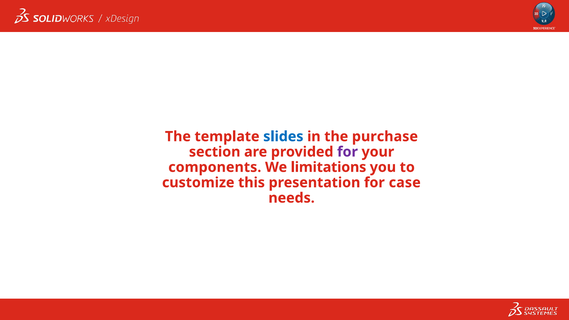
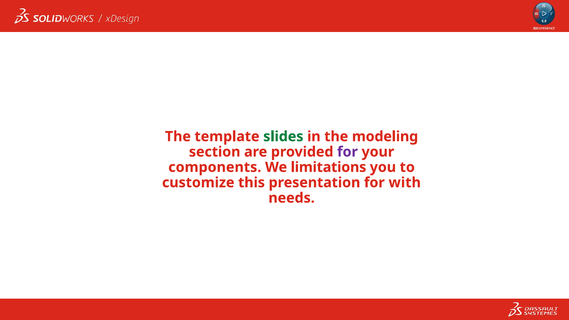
slides colour: blue -> green (283, 137)
purchase: purchase -> modeling (385, 137)
case: case -> with (405, 183)
